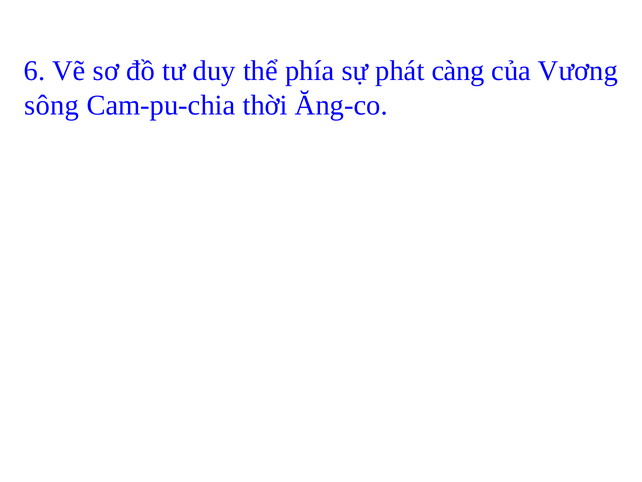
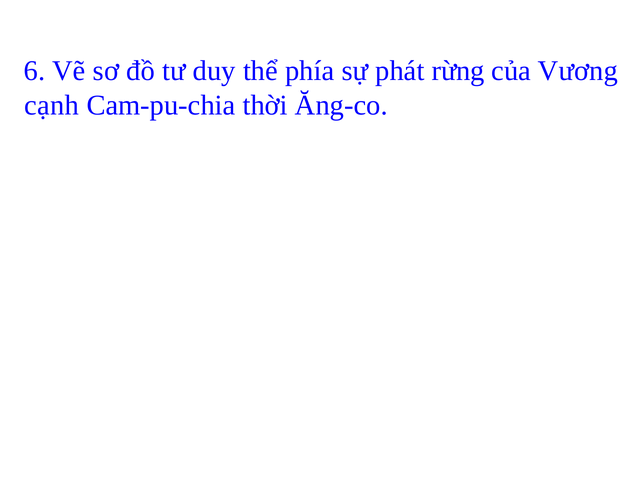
càng: càng -> rừng (458, 71)
sông: sông -> cạnh (52, 105)
